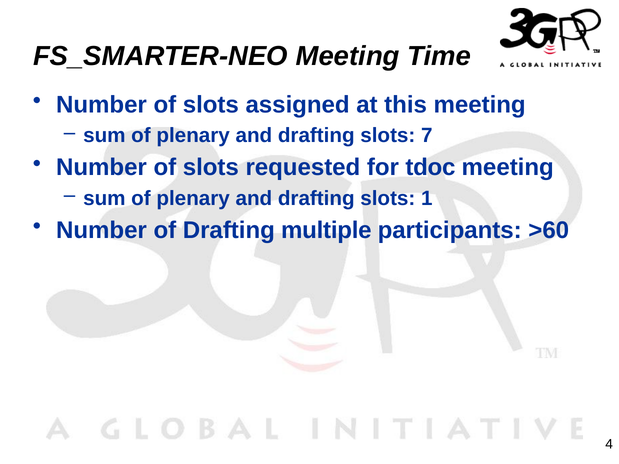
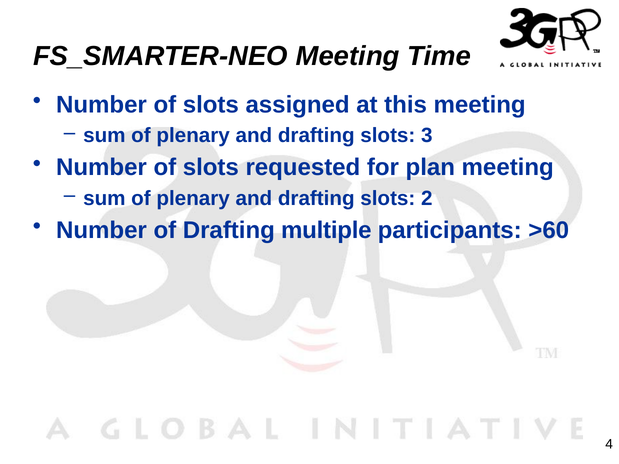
7: 7 -> 3 (427, 136)
tdoc: tdoc -> plan (430, 168)
1: 1 -> 2 (427, 198)
